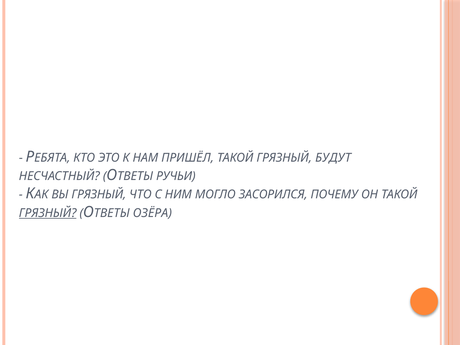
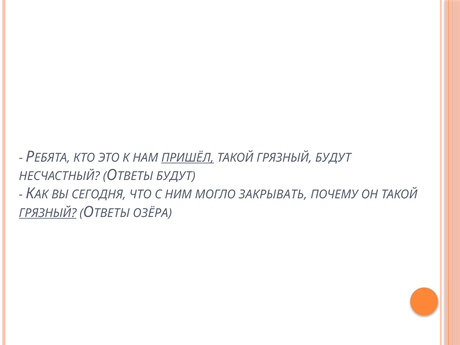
ПРИШЁЛ underline: none -> present (188, 158)
РУЧЬИ: РУЧЬИ -> БУДУТ (176, 176)
ВЫ ГРЯЗНЫЙ: ГРЯЗНЫЙ -> СЕГОДНЯ (99, 195)
ЗАСОРИЛСЯ: ЗАСОРИЛСЯ -> ЗАКРЫВАТЬ (273, 195)
